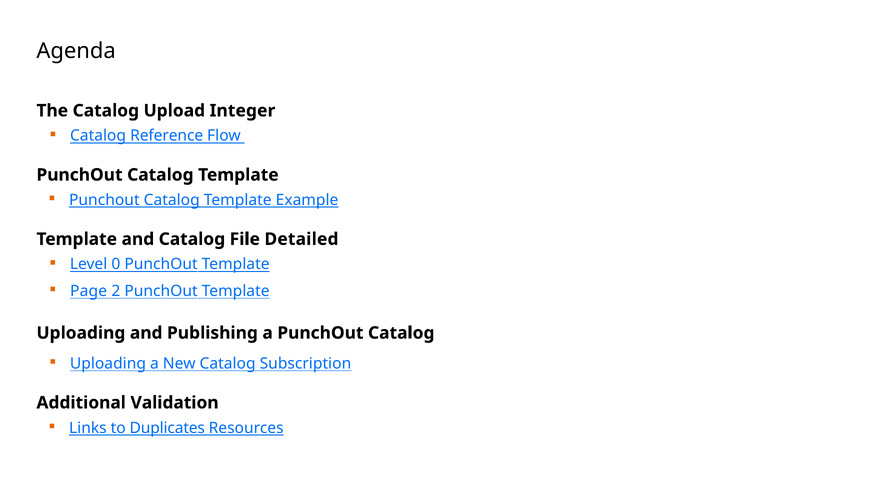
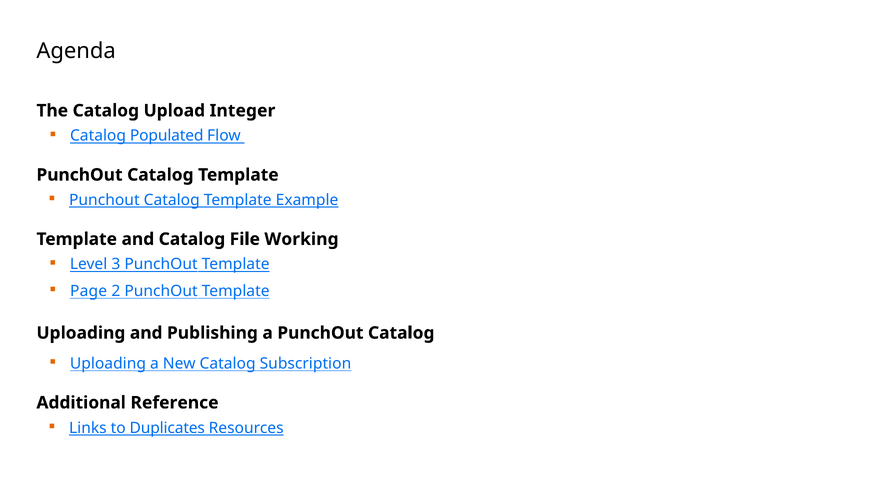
Reference: Reference -> Populated (167, 136)
Detailed: Detailed -> Working (301, 239)
0: 0 -> 3 (116, 264)
Validation: Validation -> Reference (175, 403)
